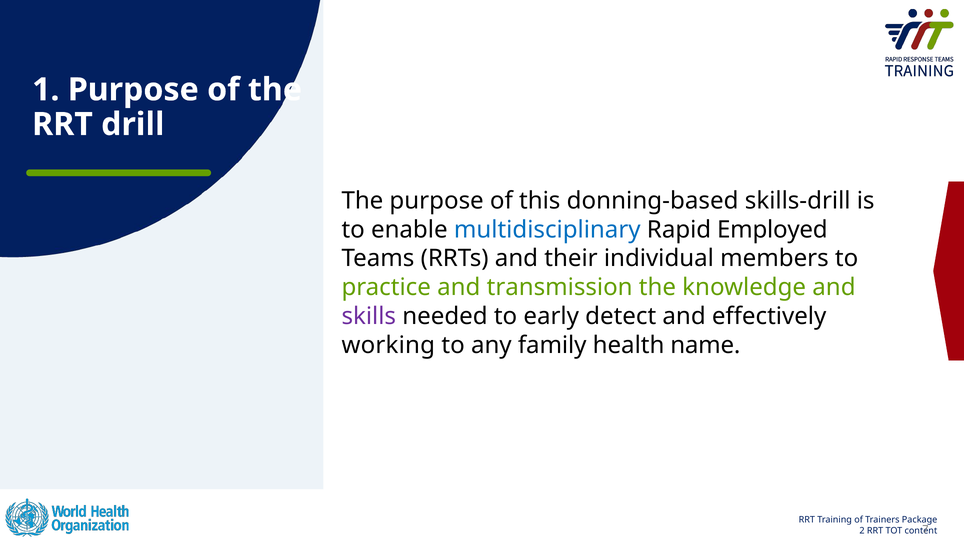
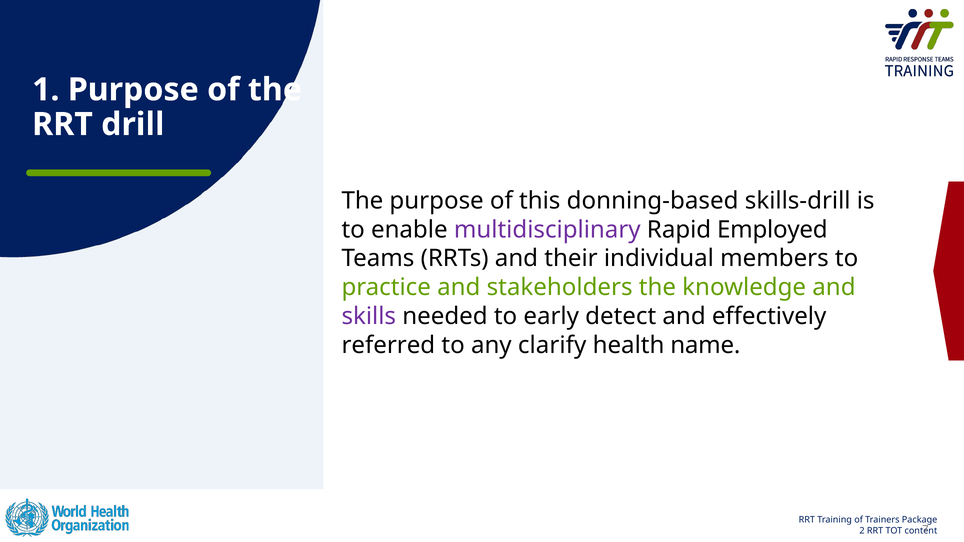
multidisciplinary colour: blue -> purple (547, 230)
transmission: transmission -> stakeholders (560, 288)
working: working -> referred (388, 345)
family: family -> clarify (552, 345)
